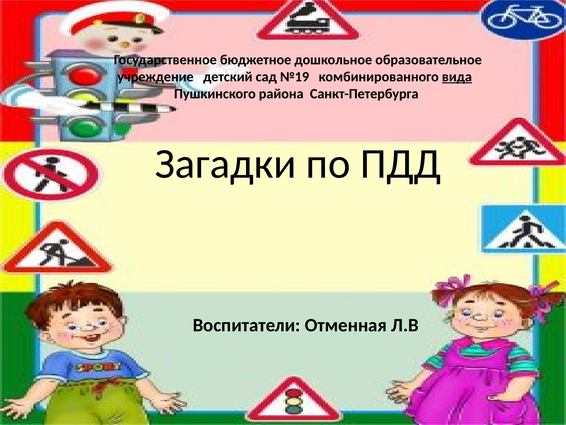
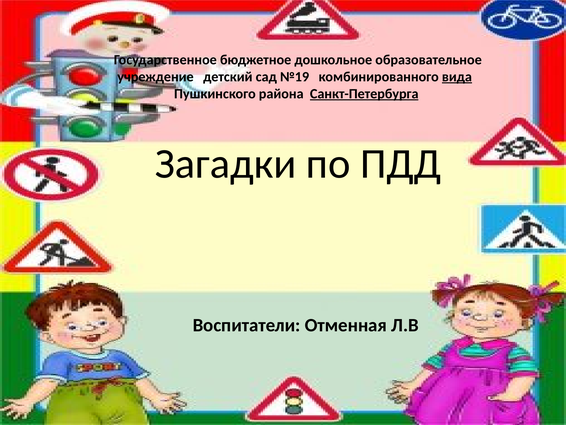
Санкт-Петербурга underline: none -> present (364, 94)
